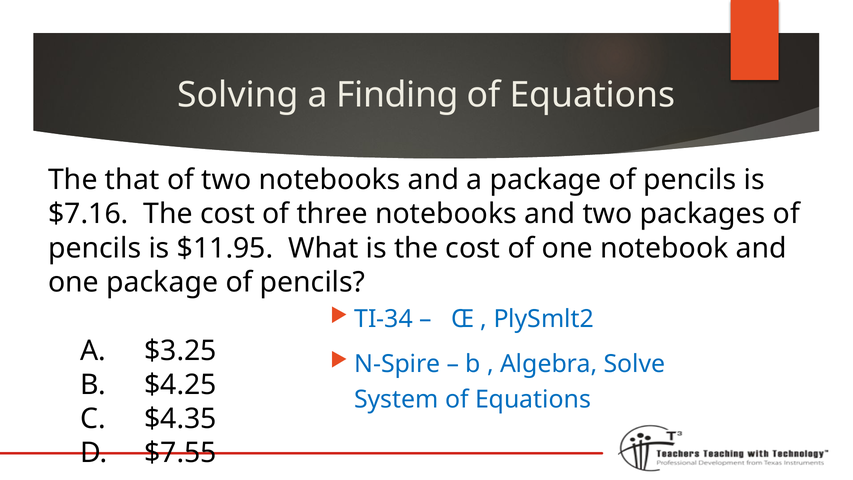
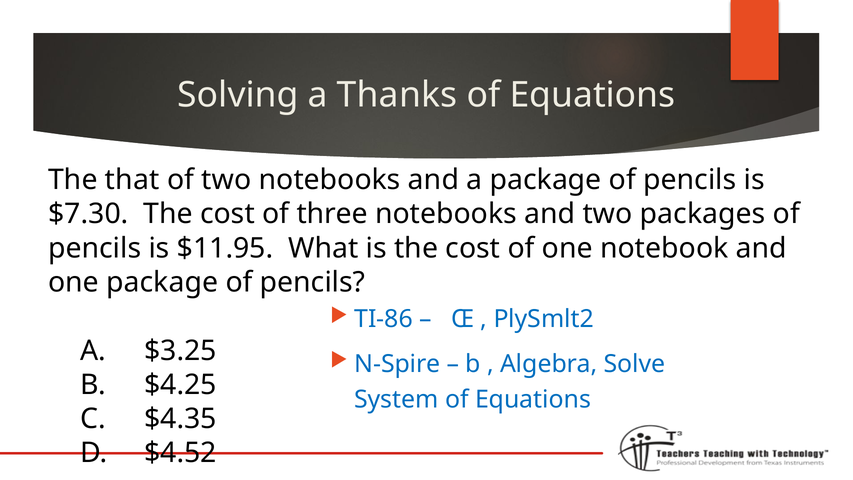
Finding: Finding -> Thanks (397, 95)
$7.16: $7.16 -> $7.30 (88, 214)
TI-34: TI-34 -> TI-86 (384, 319)
$7.55: $7.55 -> $4.52 (180, 453)
